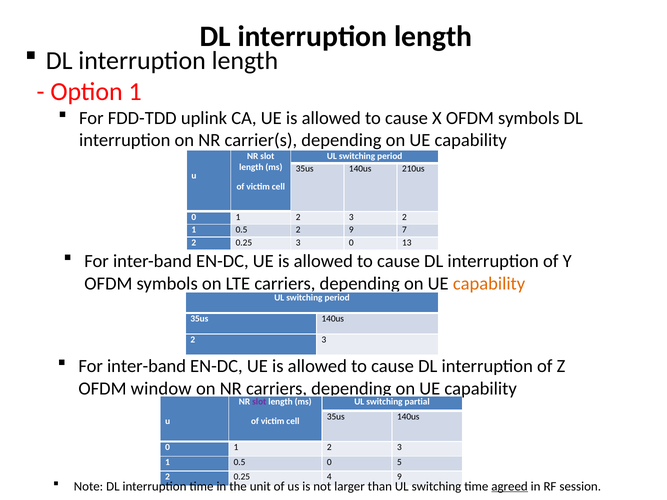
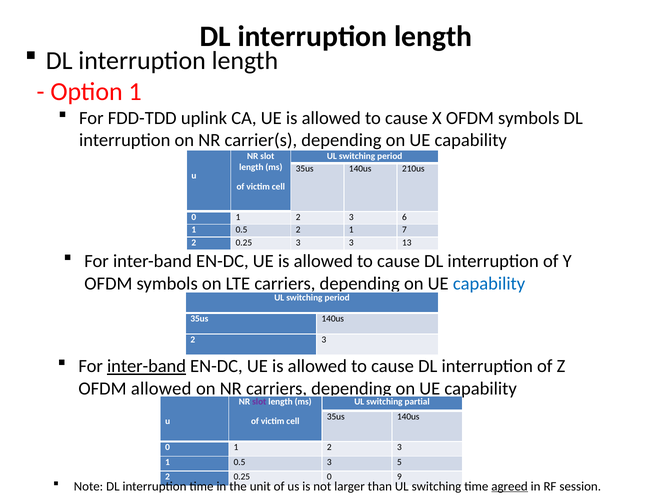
3 2: 2 -> 6 (404, 217)
2 9: 9 -> 1 (351, 230)
3 0: 0 -> 3 (351, 243)
capability colour: orange -> blue (489, 284)
inter-band underline: none -> present (147, 366)
OFDM window: window -> allowed (161, 389)
0.5 0: 0 -> 3 (329, 462)
0.25 4: 4 -> 0 (329, 477)
